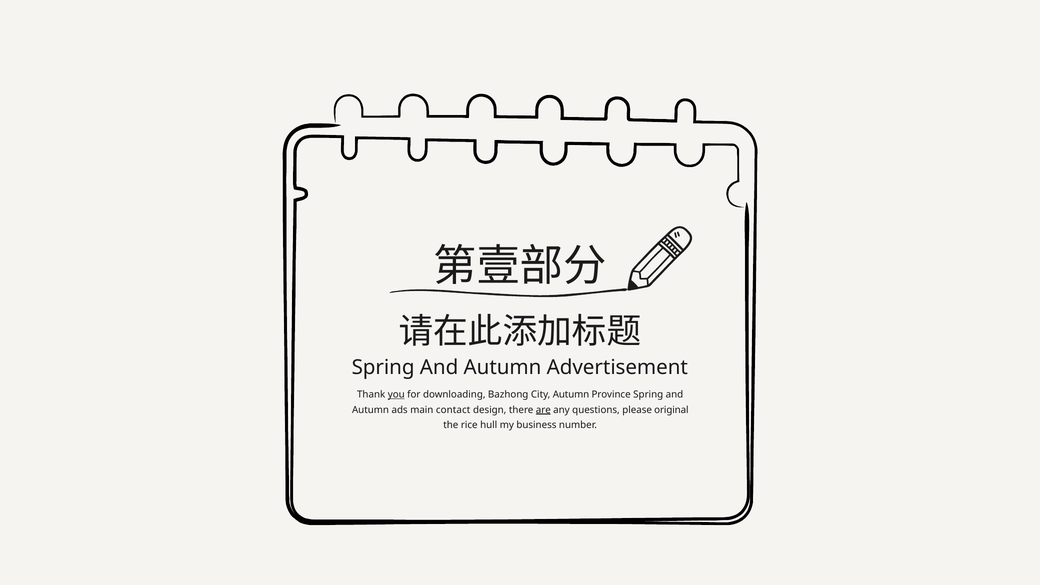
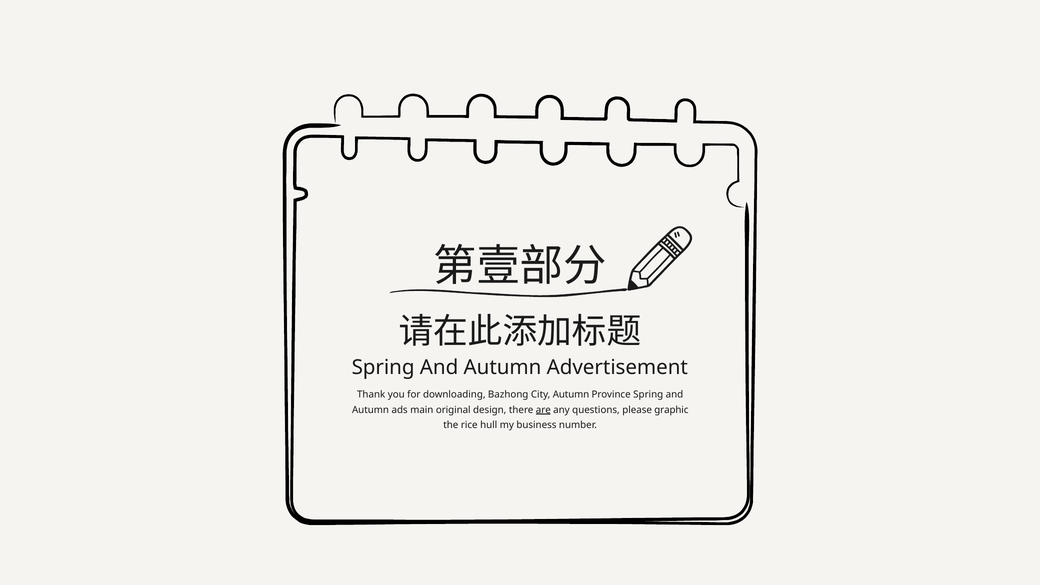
you underline: present -> none (396, 395)
contact: contact -> original (453, 410)
original: original -> graphic (671, 410)
